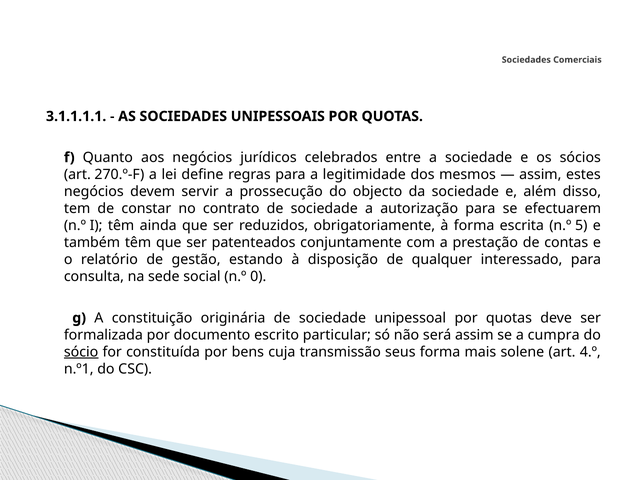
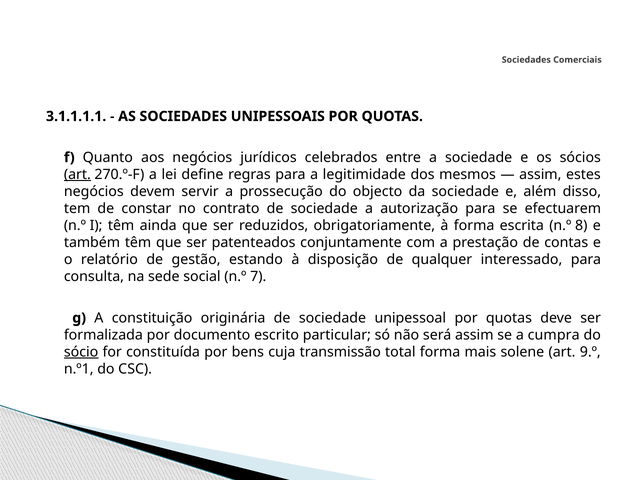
art underline: none -> present (77, 175)
5: 5 -> 8 (581, 226)
0: 0 -> 7 (258, 277)
seus: seus -> total (400, 352)
4.º: 4.º -> 9.º (590, 352)
